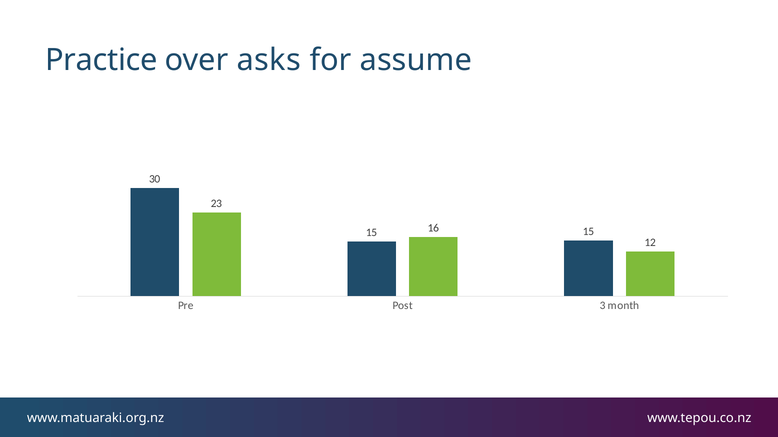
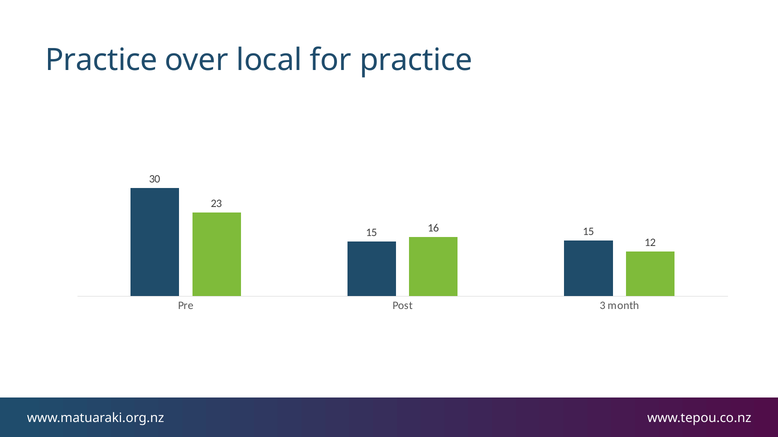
asks: asks -> local (269, 60)
for assume: assume -> practice (416, 60)
